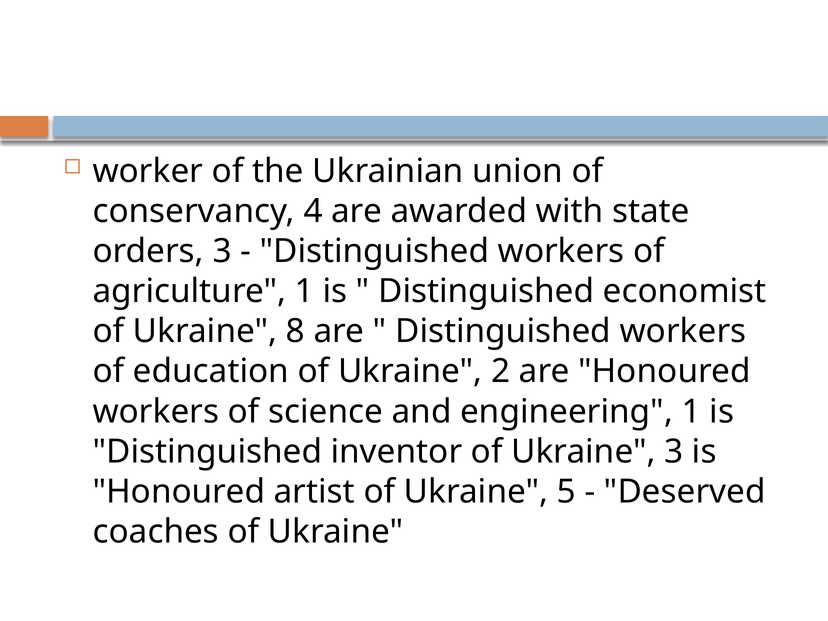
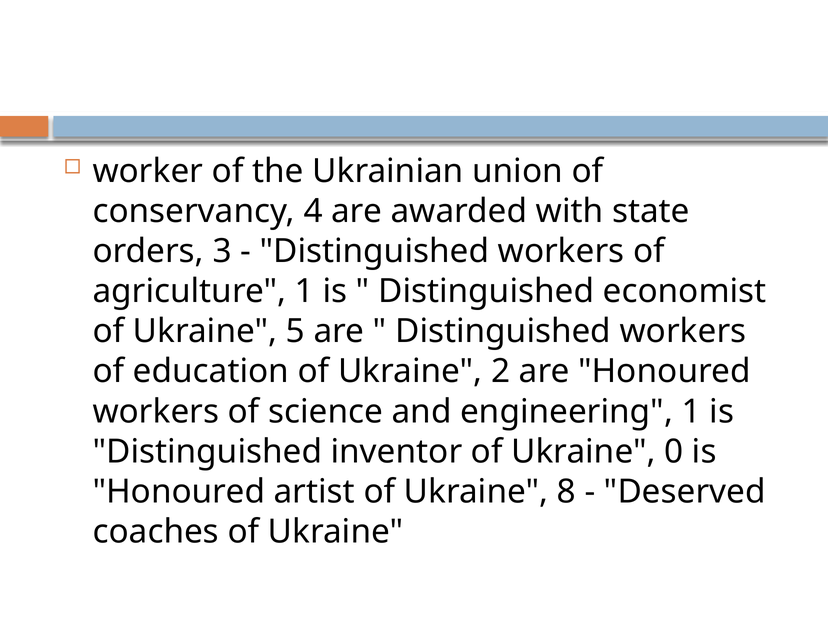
8: 8 -> 5 (295, 331)
Ukraine 3: 3 -> 0 (674, 452)
5: 5 -> 8 (566, 492)
